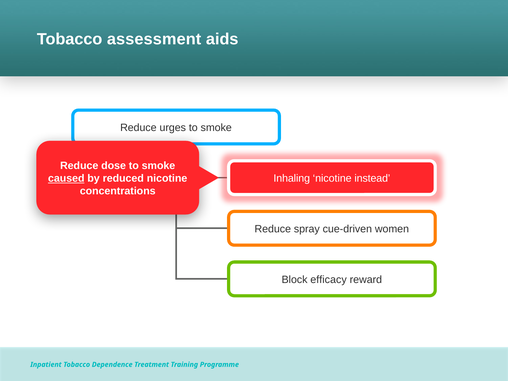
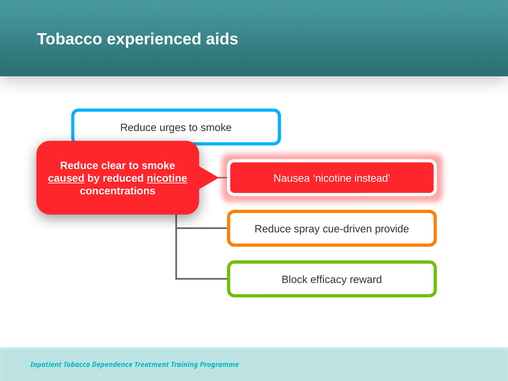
assessment: assessment -> experienced (154, 39)
dose: dose -> clear (114, 166)
Inhaling: Inhaling -> Nausea (292, 178)
nicotine underline: none -> present (167, 178)
women: women -> provide (392, 229)
